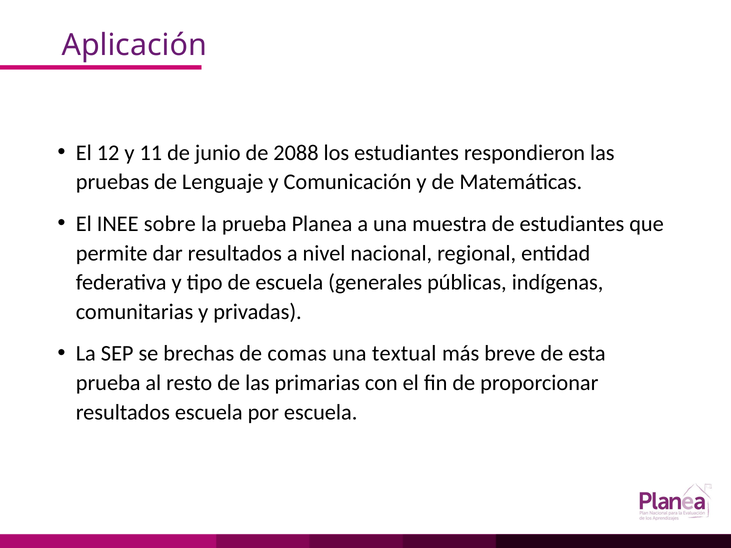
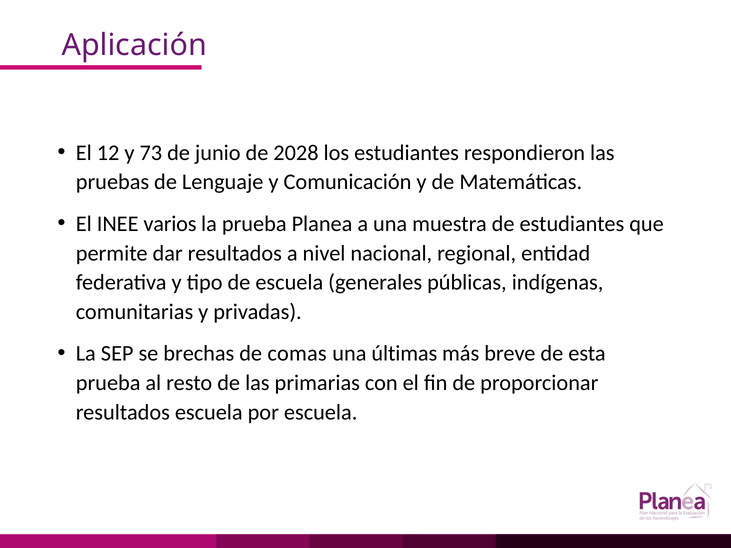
11: 11 -> 73 (151, 153)
2088: 2088 -> 2028 (296, 153)
sobre: sobre -> varios (170, 224)
textual: textual -> últimas (404, 354)
